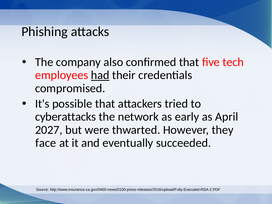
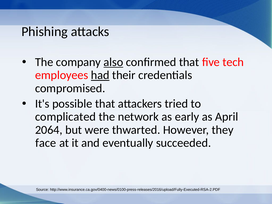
also underline: none -> present (113, 62)
cyberattacks: cyberattacks -> complicated (65, 117)
2027: 2027 -> 2064 (49, 130)
